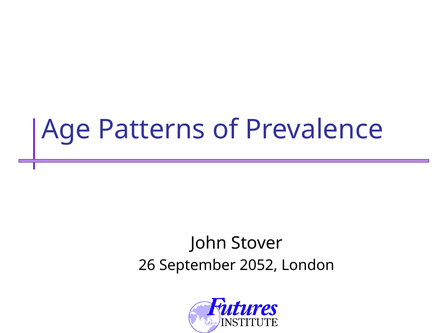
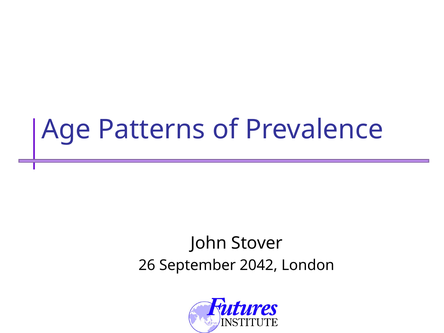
2052: 2052 -> 2042 (259, 265)
